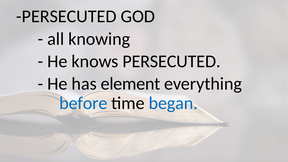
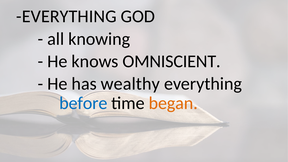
PERSECUTED: PERSECUTED -> EVERYTHING (66, 16)
knows PERSECUTED: PERSECUTED -> OMNISCIENT (172, 61)
element: element -> wealthy (130, 84)
began colour: blue -> orange (173, 103)
